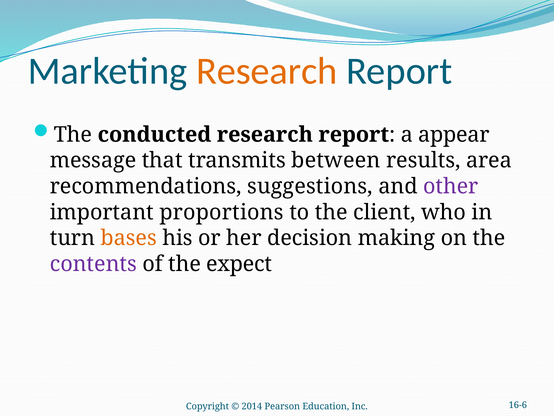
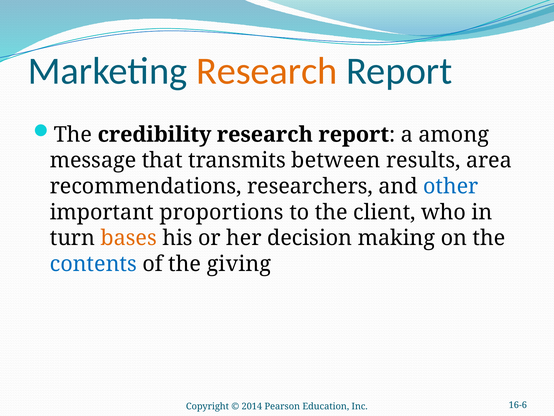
conducted: conducted -> credibility (155, 134)
appear: appear -> among (454, 134)
suggestions: suggestions -> researchers (310, 186)
other colour: purple -> blue (451, 186)
contents colour: purple -> blue (93, 264)
expect: expect -> giving (239, 264)
